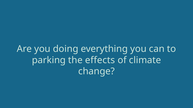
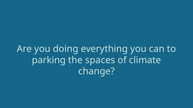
effects: effects -> spaces (100, 60)
